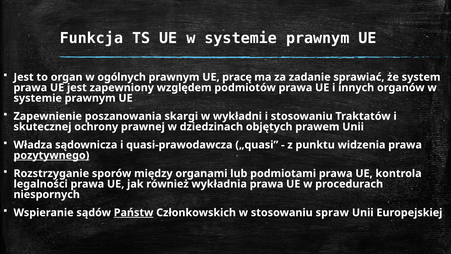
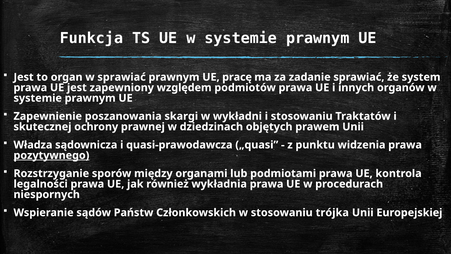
w ogólnych: ogólnych -> sprawiać (122, 77)
Państw underline: present -> none (134, 212)
spraw: spraw -> trójka (332, 212)
